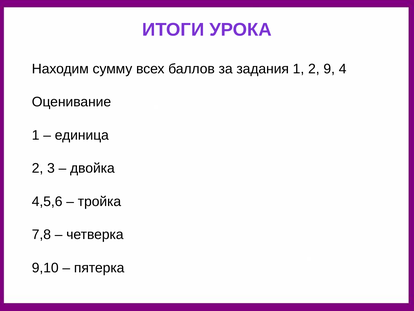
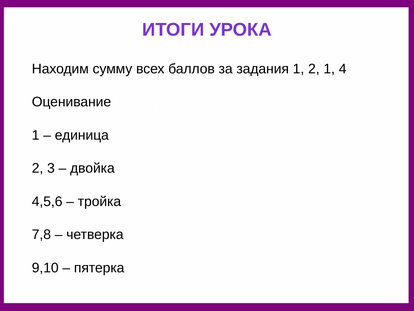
2 9: 9 -> 1 (329, 69)
